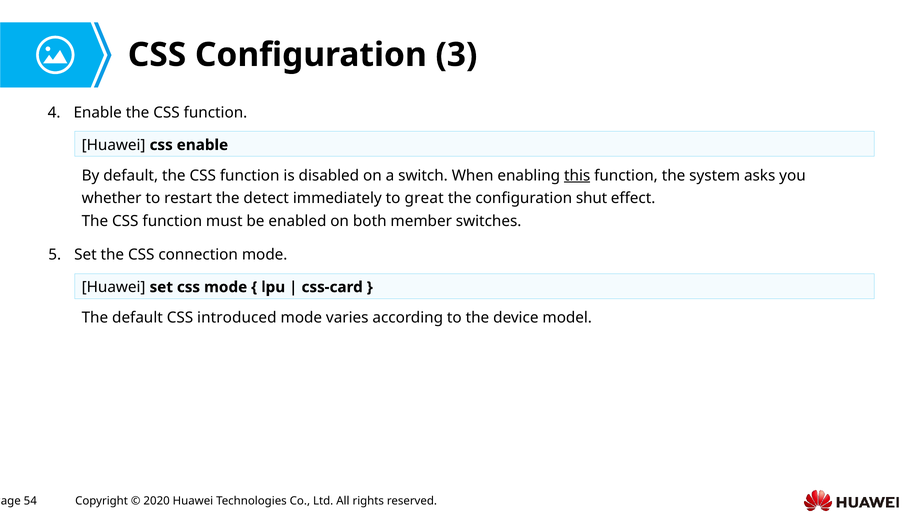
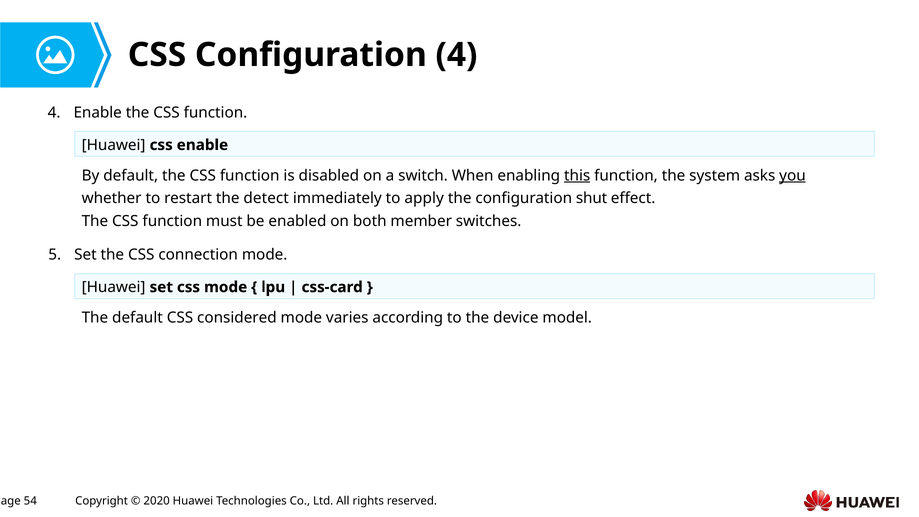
Configuration 3: 3 -> 4 (456, 55)
you underline: none -> present (792, 175)
great: great -> apply (424, 198)
introduced: introduced -> considered (237, 318)
